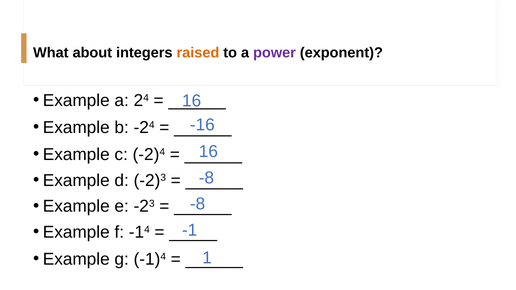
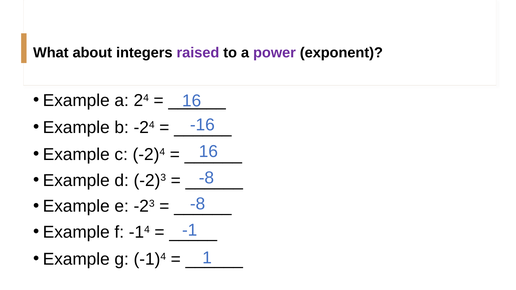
raised colour: orange -> purple (198, 53)
